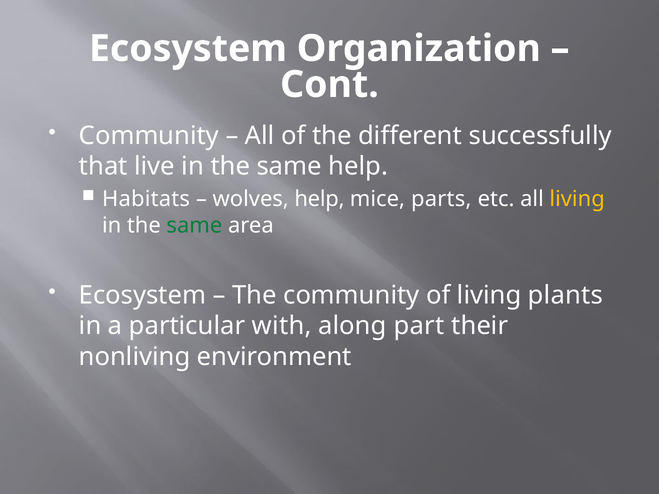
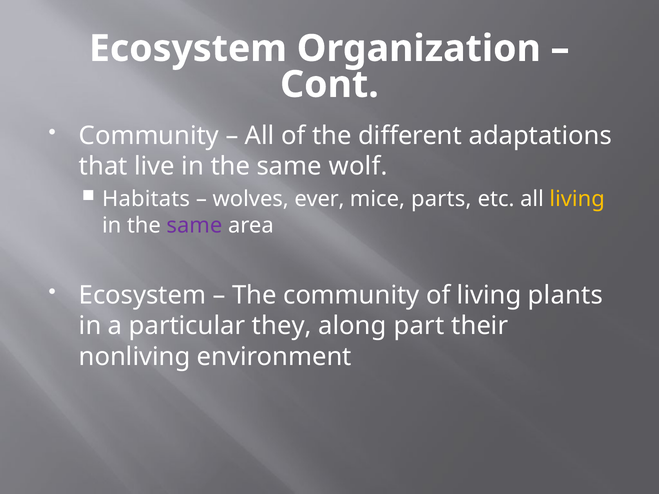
successfully: successfully -> adaptations (540, 136)
same help: help -> wolf (358, 167)
wolves help: help -> ever (319, 199)
same colour: green -> purple (194, 226)
with: with -> they (282, 326)
